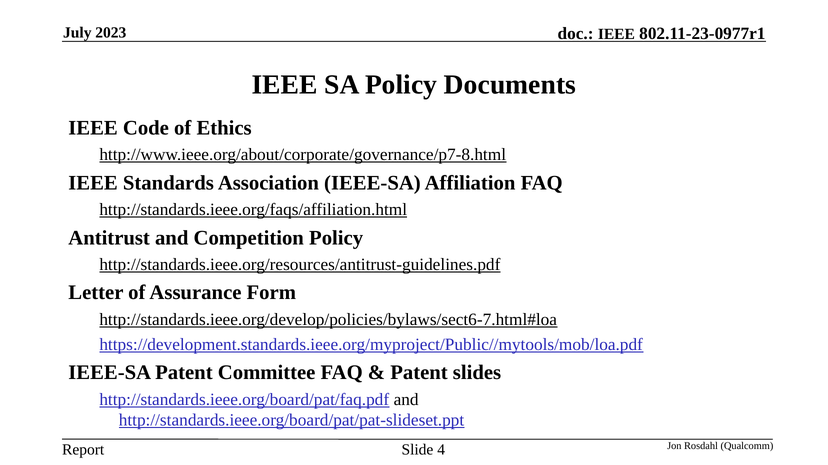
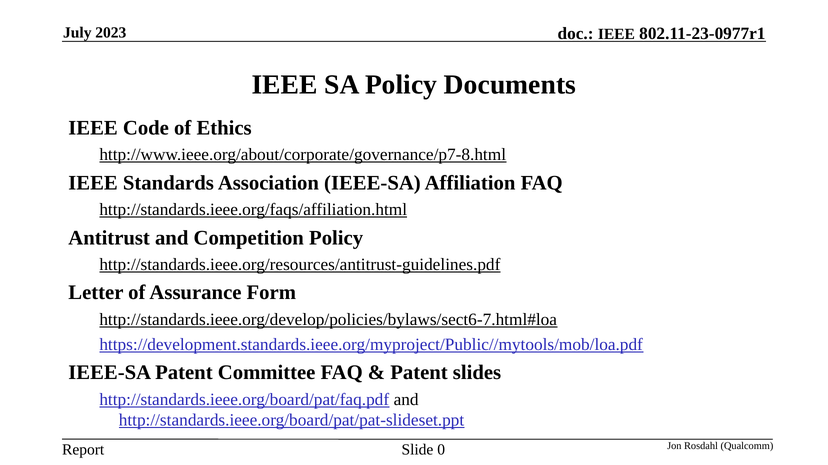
4: 4 -> 0 (441, 450)
